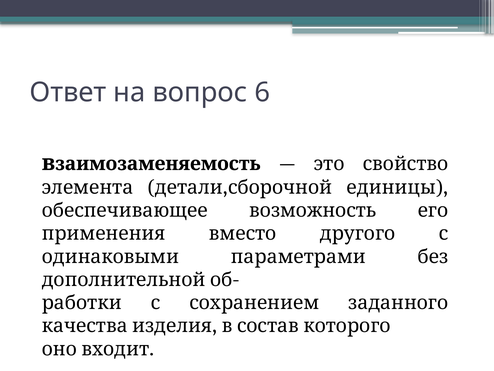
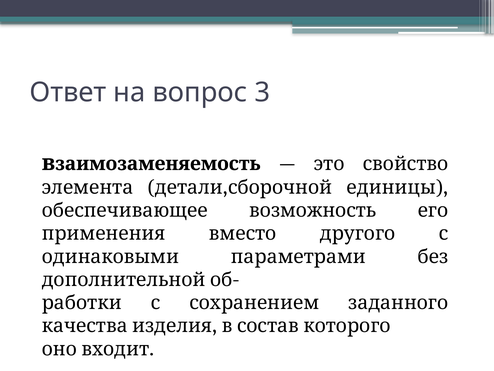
6: 6 -> 3 (262, 92)
